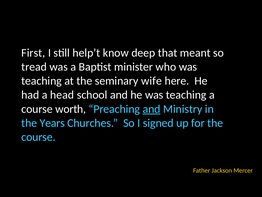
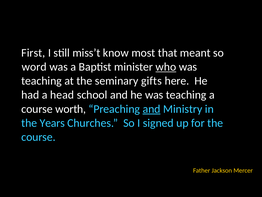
help’t: help’t -> miss’t (86, 53)
deep: deep -> most (143, 53)
tread: tread -> word (34, 67)
who underline: none -> present (166, 67)
wife: wife -> gifts (151, 81)
